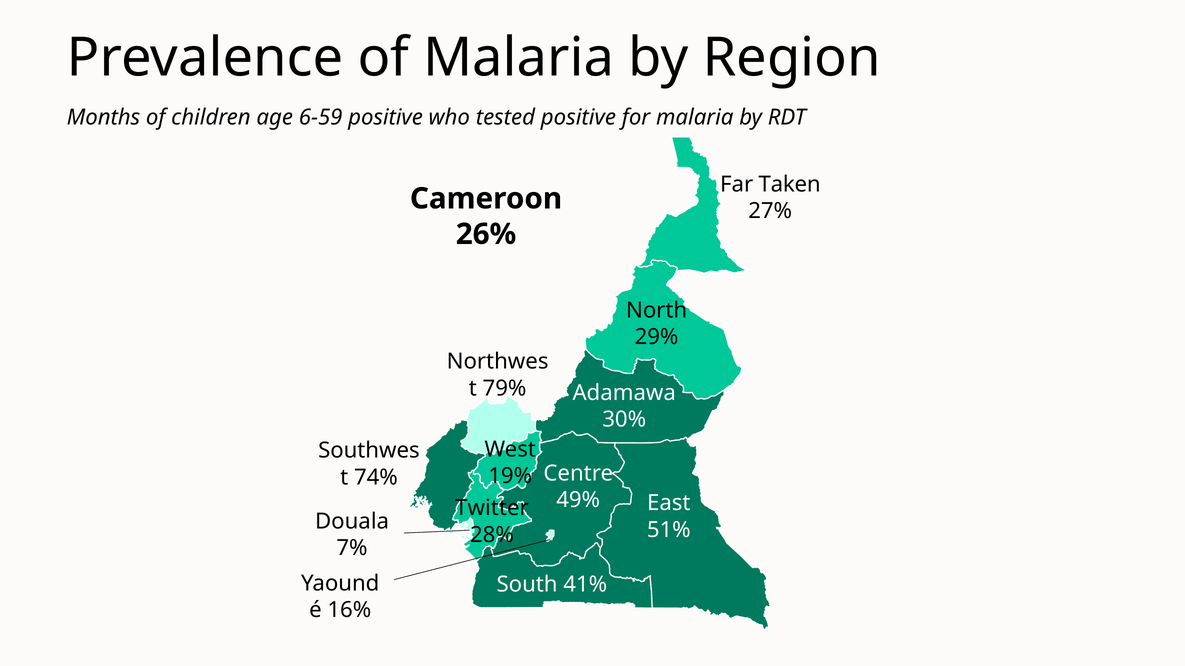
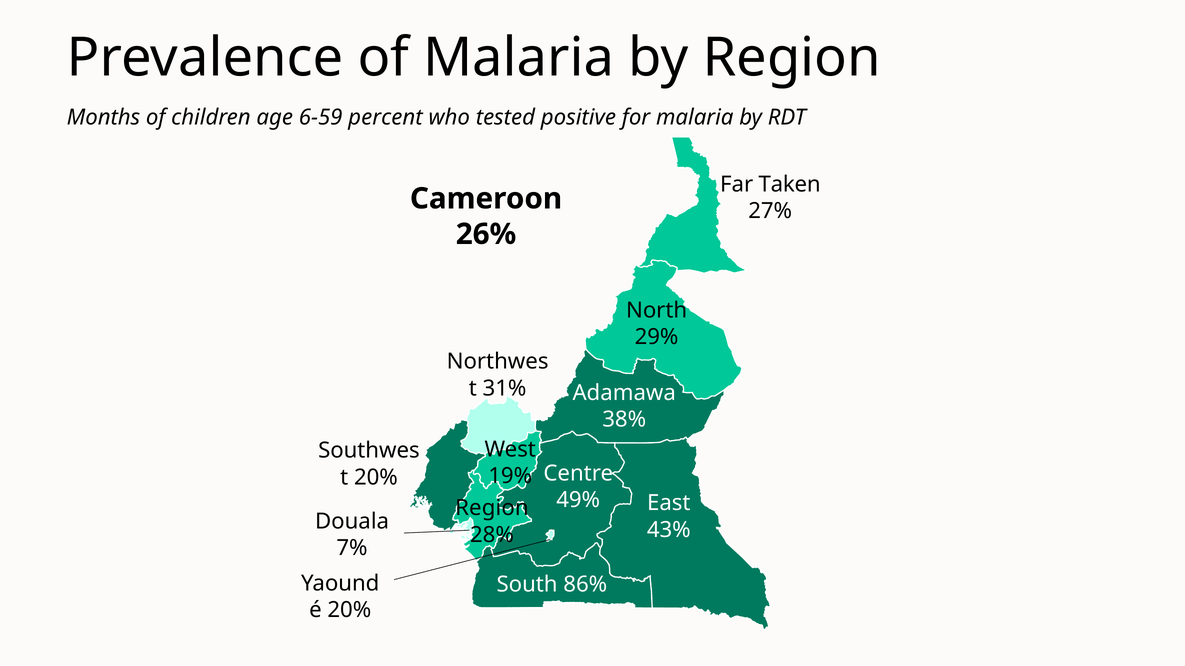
6-59 positive: positive -> percent (385, 117)
79%: 79% -> 31% (504, 389)
30%: 30% -> 38% (624, 420)
74%: 74% -> 20% (376, 478)
Twitter: Twitter -> Region (492, 509)
51%: 51% -> 43% (669, 530)
41%: 41% -> 86% (585, 585)
16%: 16% -> 20% (349, 610)
